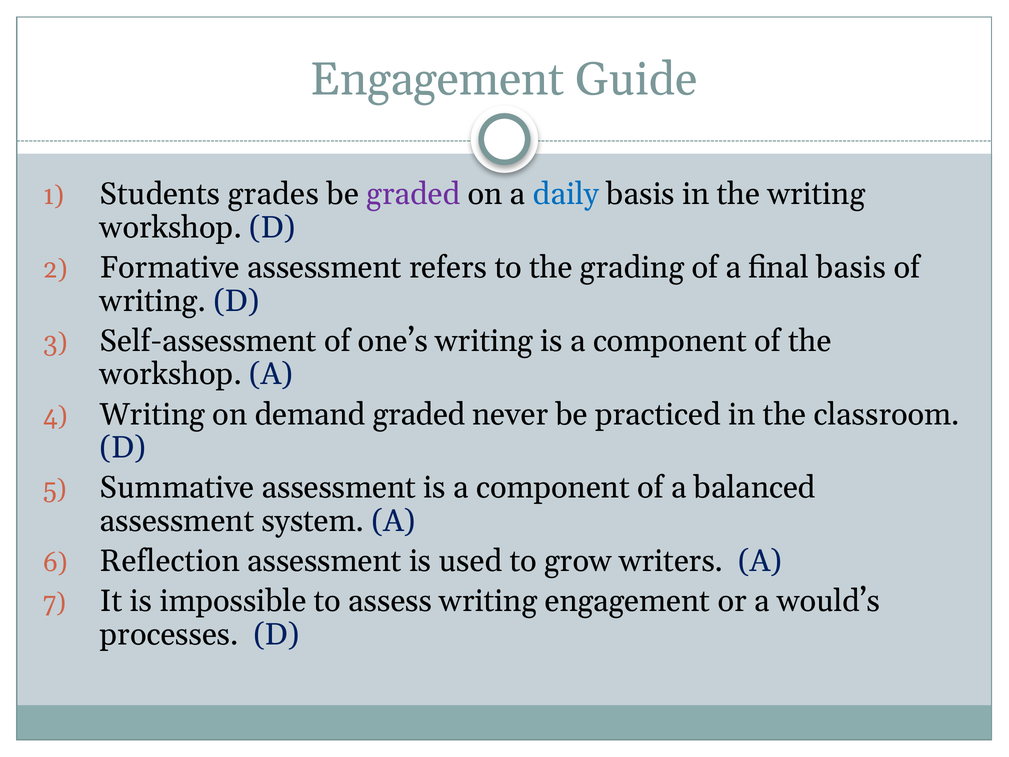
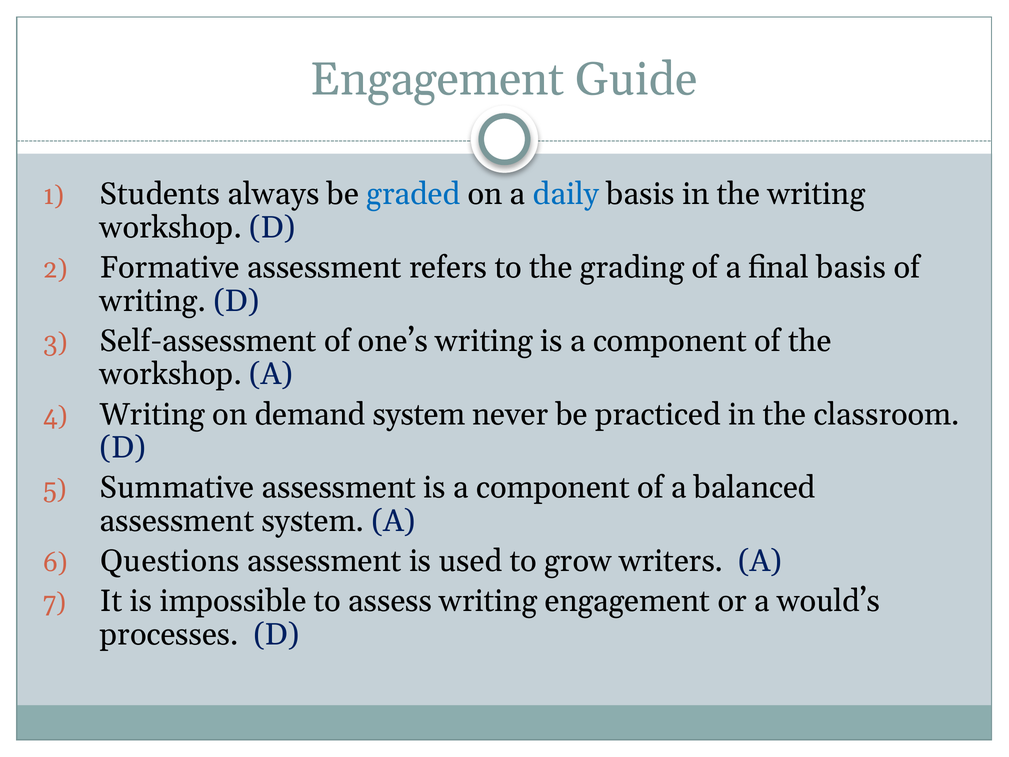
grades: grades -> always (273, 194)
graded colour: purple -> blue (413, 194)
demand graded: graded -> system (419, 414)
Reflection: Reflection -> Questions (170, 561)
